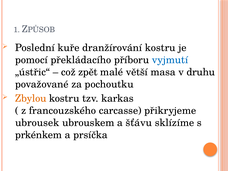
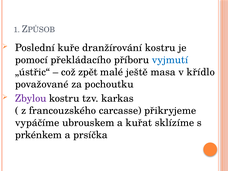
větší: větší -> ještě (137, 72)
druhu: druhu -> křídlo (201, 72)
Zbylou colour: orange -> purple (31, 98)
ubrousek: ubrousek -> vypáčíme (37, 123)
šťávu: šťávu -> kuřat (139, 123)
